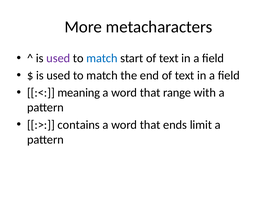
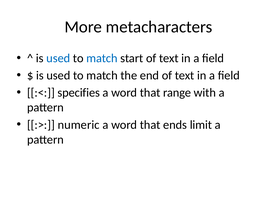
used colour: purple -> blue (58, 58)
meaning: meaning -> specifies (79, 93)
contains: contains -> numeric (79, 125)
